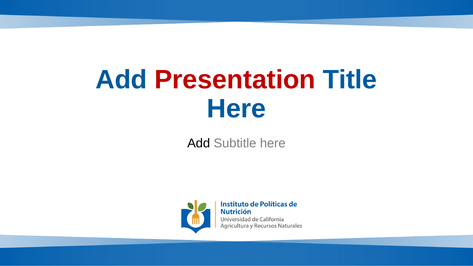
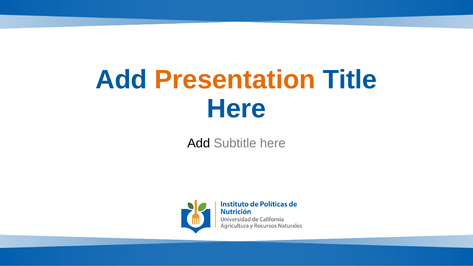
Presentation colour: red -> orange (235, 80)
